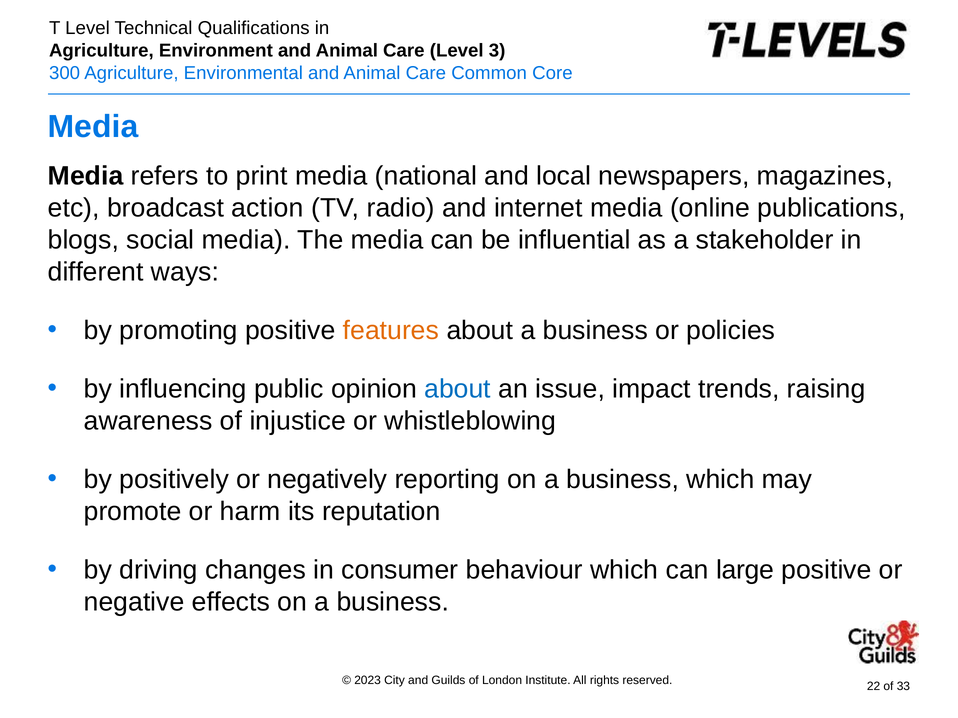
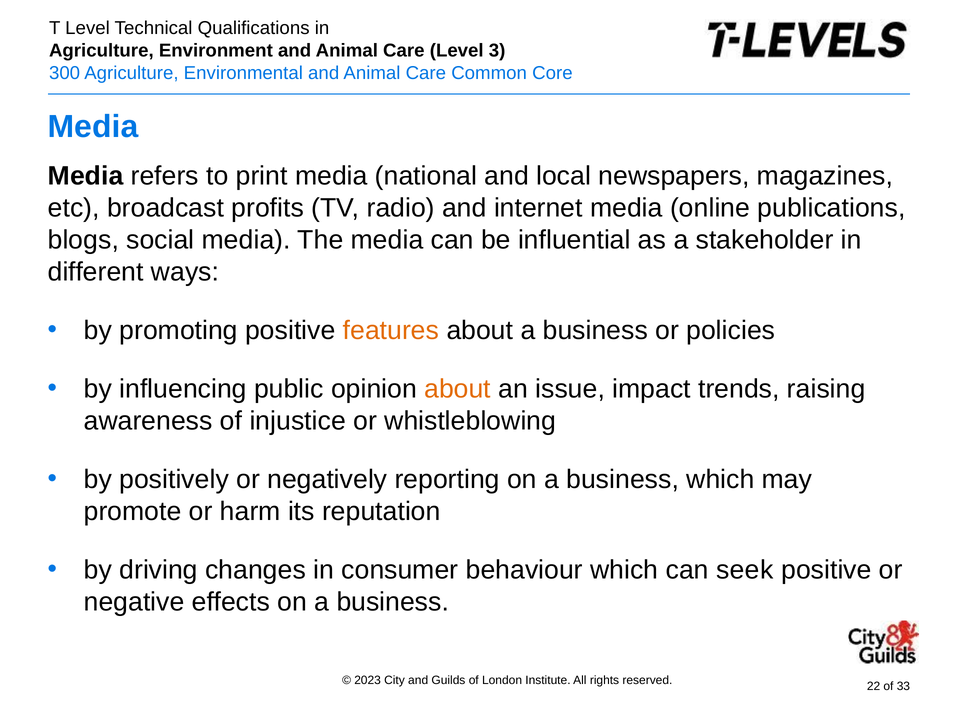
action: action -> profits (268, 208)
about colour: blue -> orange (458, 389)
large: large -> seek (745, 570)
